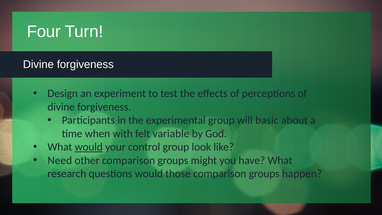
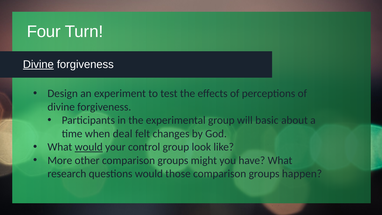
Divine underline: none -> present (38, 64)
with: with -> deal (123, 134)
variable: variable -> changes (171, 134)
Need: Need -> More (60, 160)
